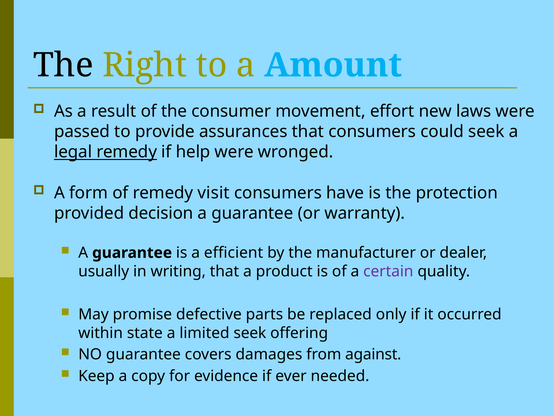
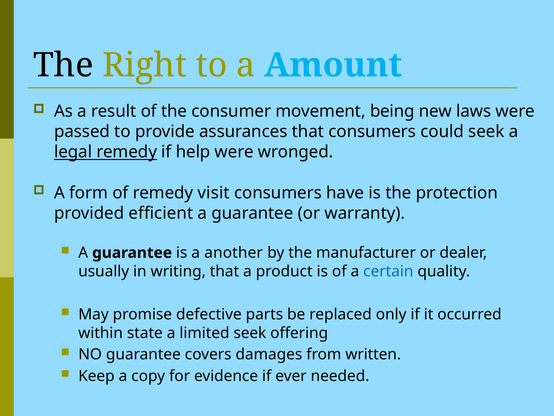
effort: effort -> being (392, 111)
decision: decision -> efficient (161, 213)
efficient: efficient -> another (234, 252)
certain colour: purple -> blue (388, 271)
against: against -> written (373, 354)
